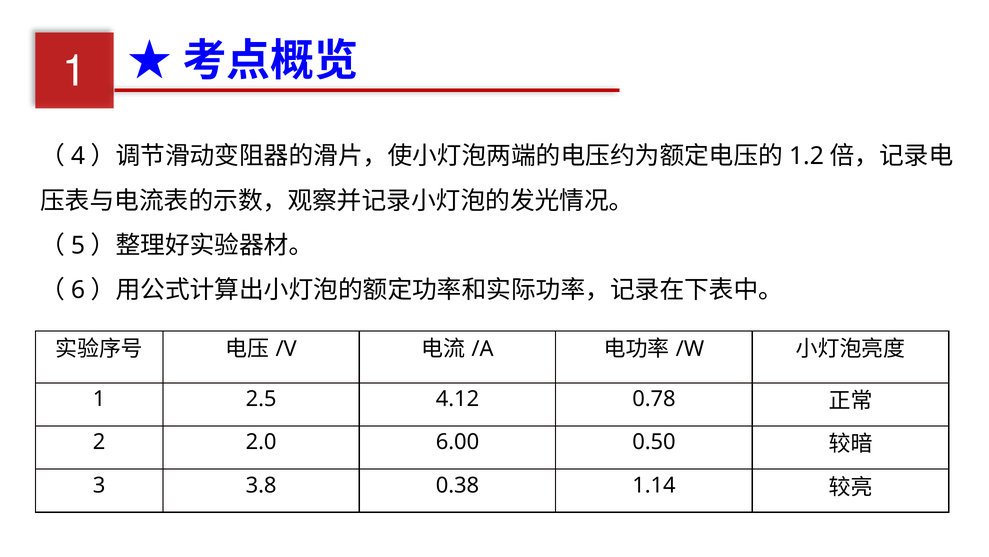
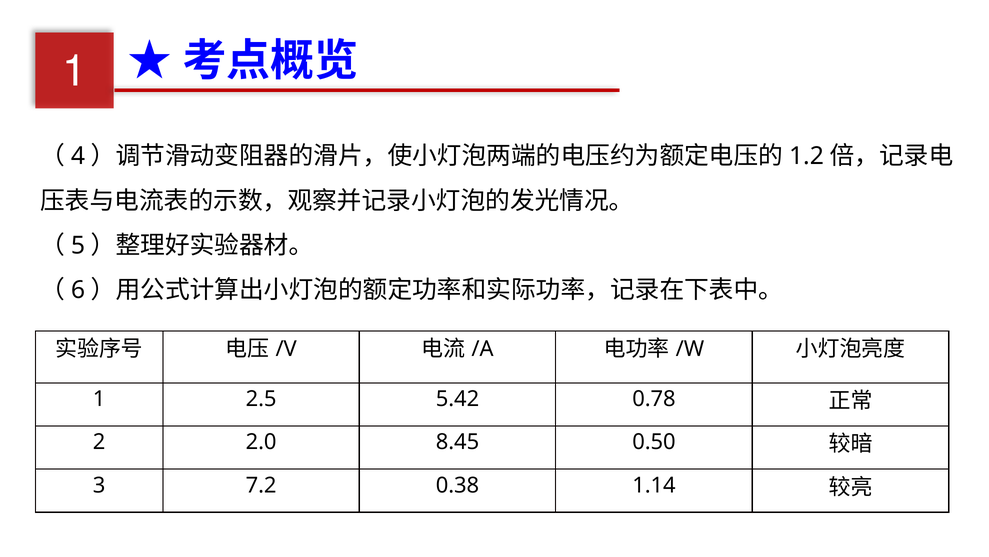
4.12: 4.12 -> 5.42 (457, 399)
6.00: 6.00 -> 8.45 (457, 442)
3.8: 3.8 -> 7.2 (261, 485)
